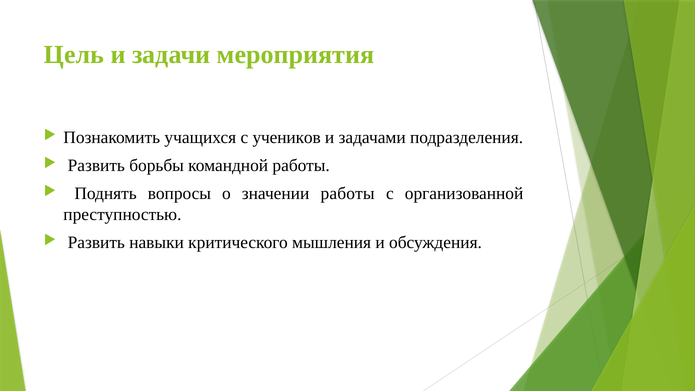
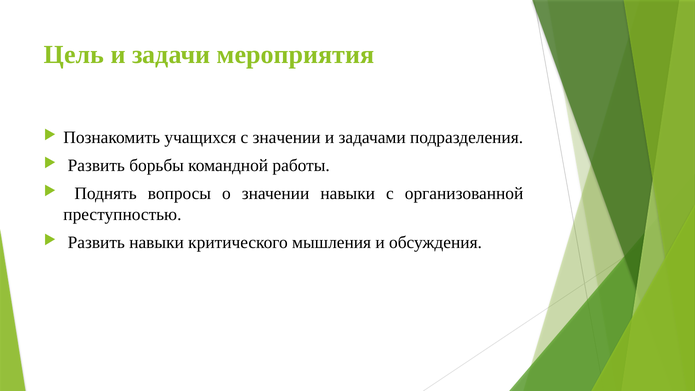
с учеников: учеников -> значении (287, 137)
значении работы: работы -> навыки (348, 194)
